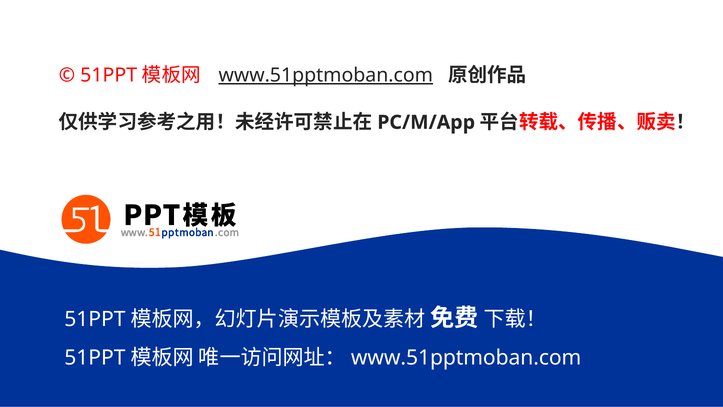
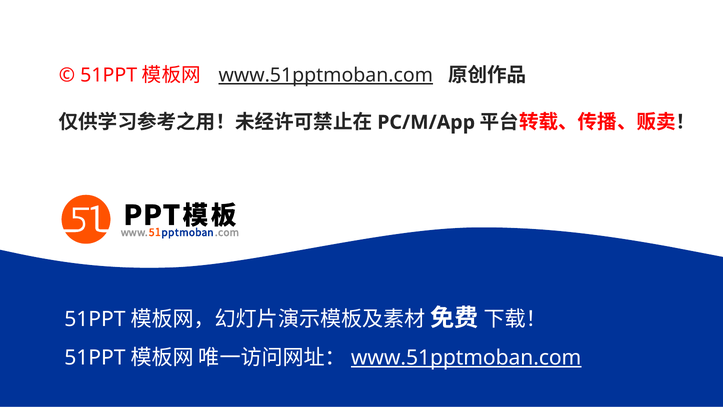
www.51pptmoban.com underline: none -> present (466, 357)
